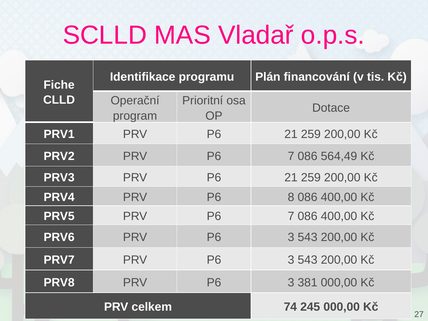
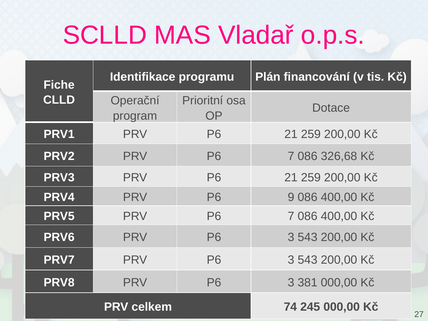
564,49: 564,49 -> 326,68 (339, 156)
8: 8 -> 9 (291, 197)
